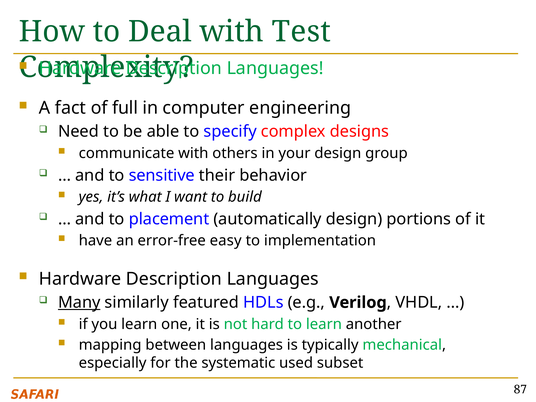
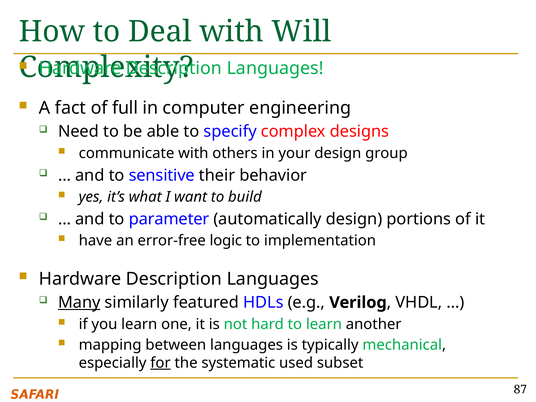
Test: Test -> Will (302, 32)
placement: placement -> parameter (169, 219)
easy: easy -> logic (226, 241)
for underline: none -> present (160, 363)
